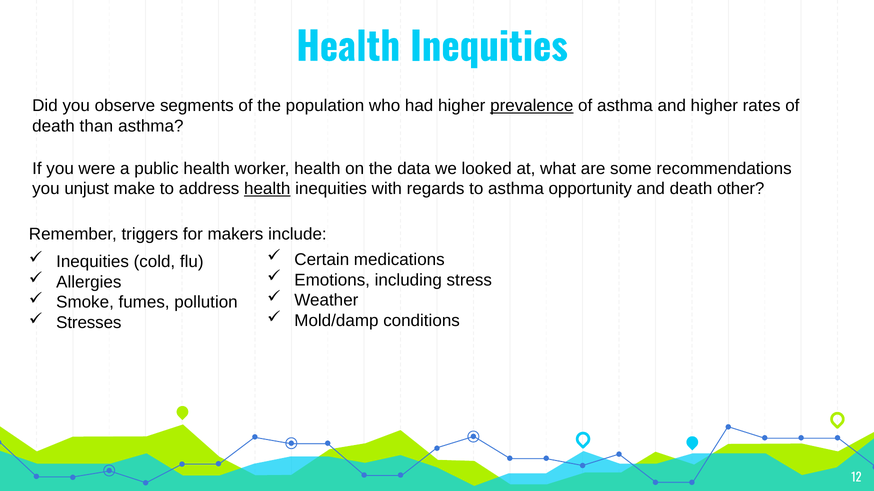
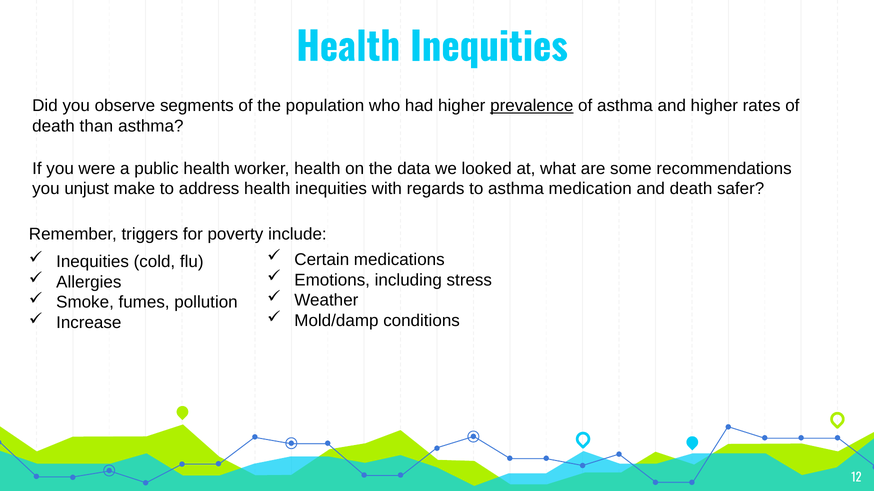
health underline: present -> none (267, 189)
opportunity: opportunity -> medication (590, 189)
other: other -> safer (741, 189)
makers: makers -> poverty (235, 235)
Stresses: Stresses -> Increase (89, 323)
